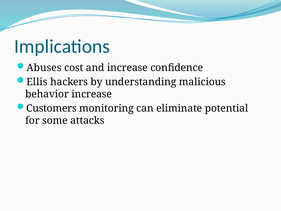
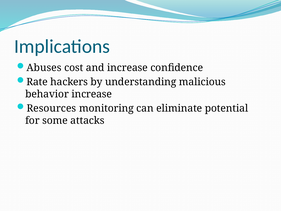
Ellis: Ellis -> Rate (37, 82)
Customers: Customers -> Resources (51, 108)
